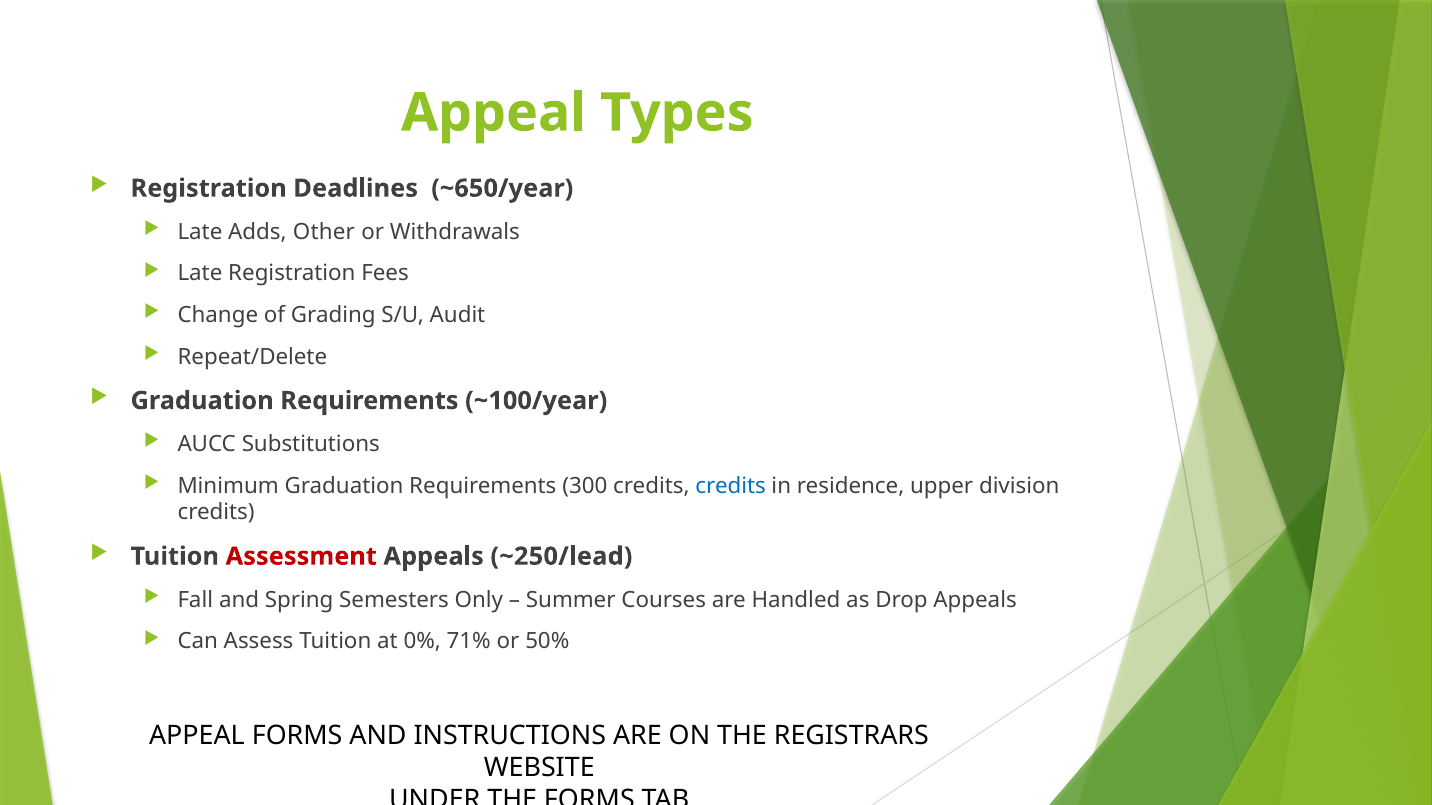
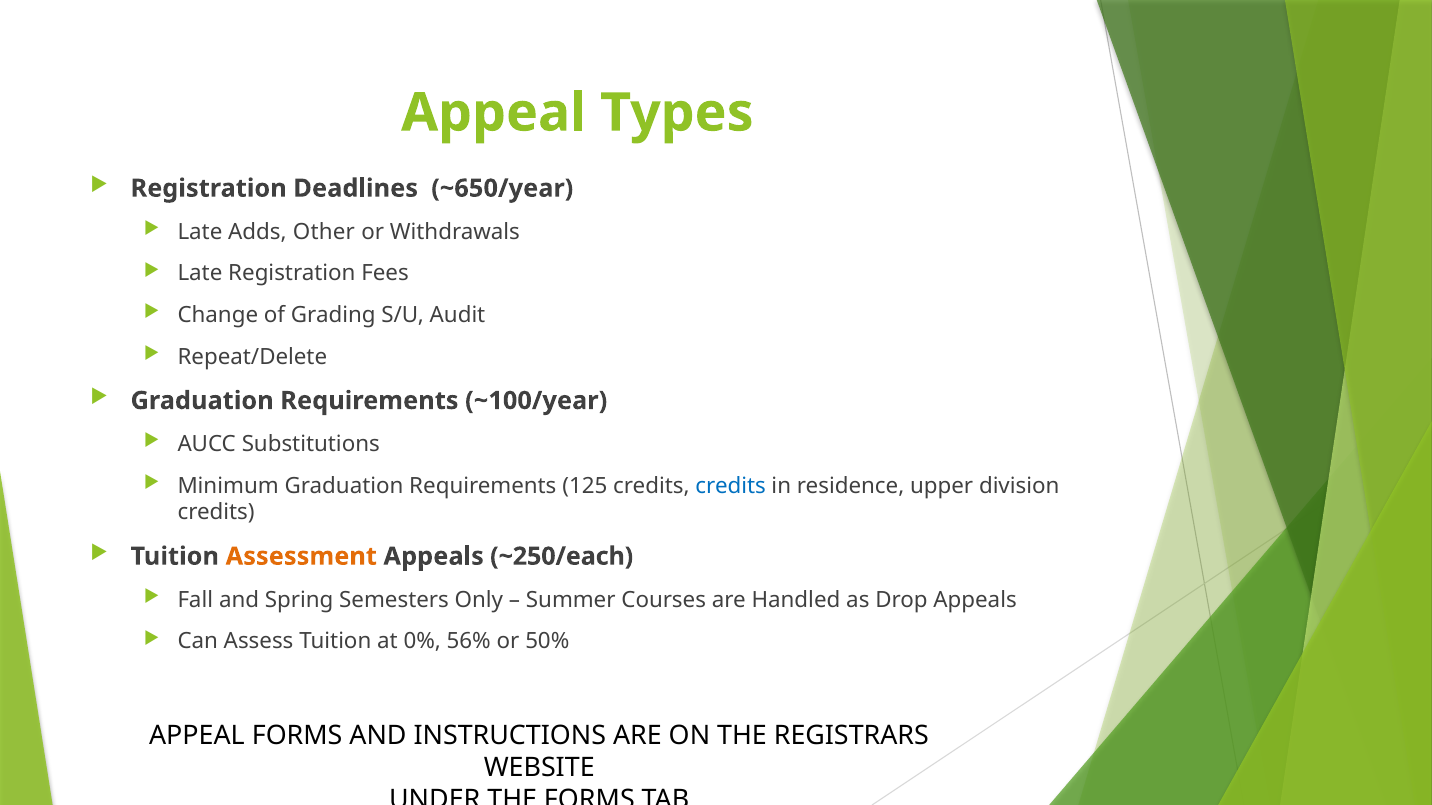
300: 300 -> 125 (585, 486)
Assessment colour: red -> orange (301, 557)
~250/lead: ~250/lead -> ~250/each (562, 557)
71%: 71% -> 56% (469, 642)
